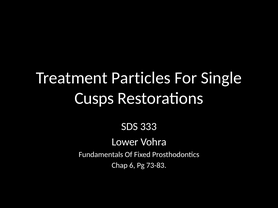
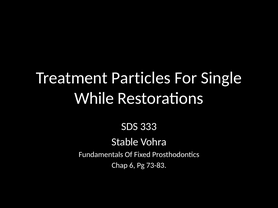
Cusps: Cusps -> While (94, 98)
Lower: Lower -> Stable (125, 142)
